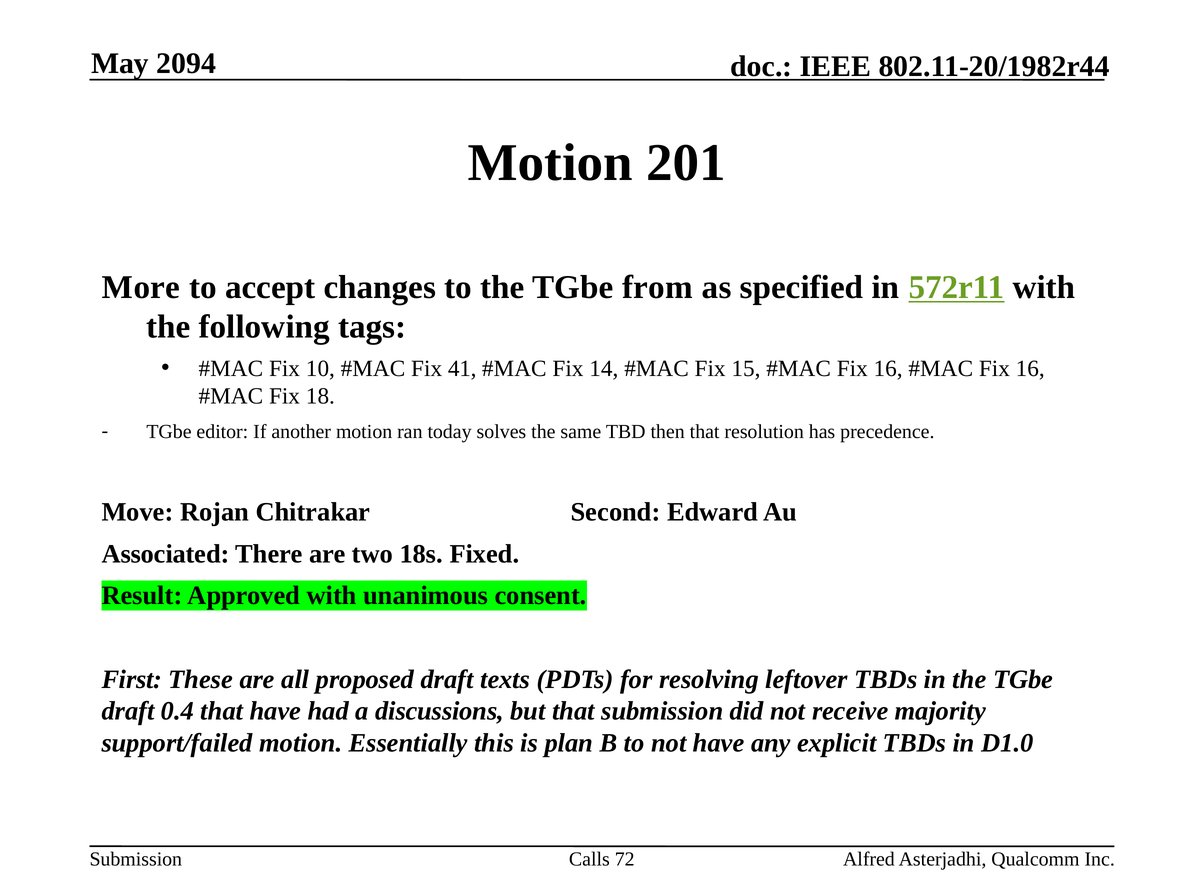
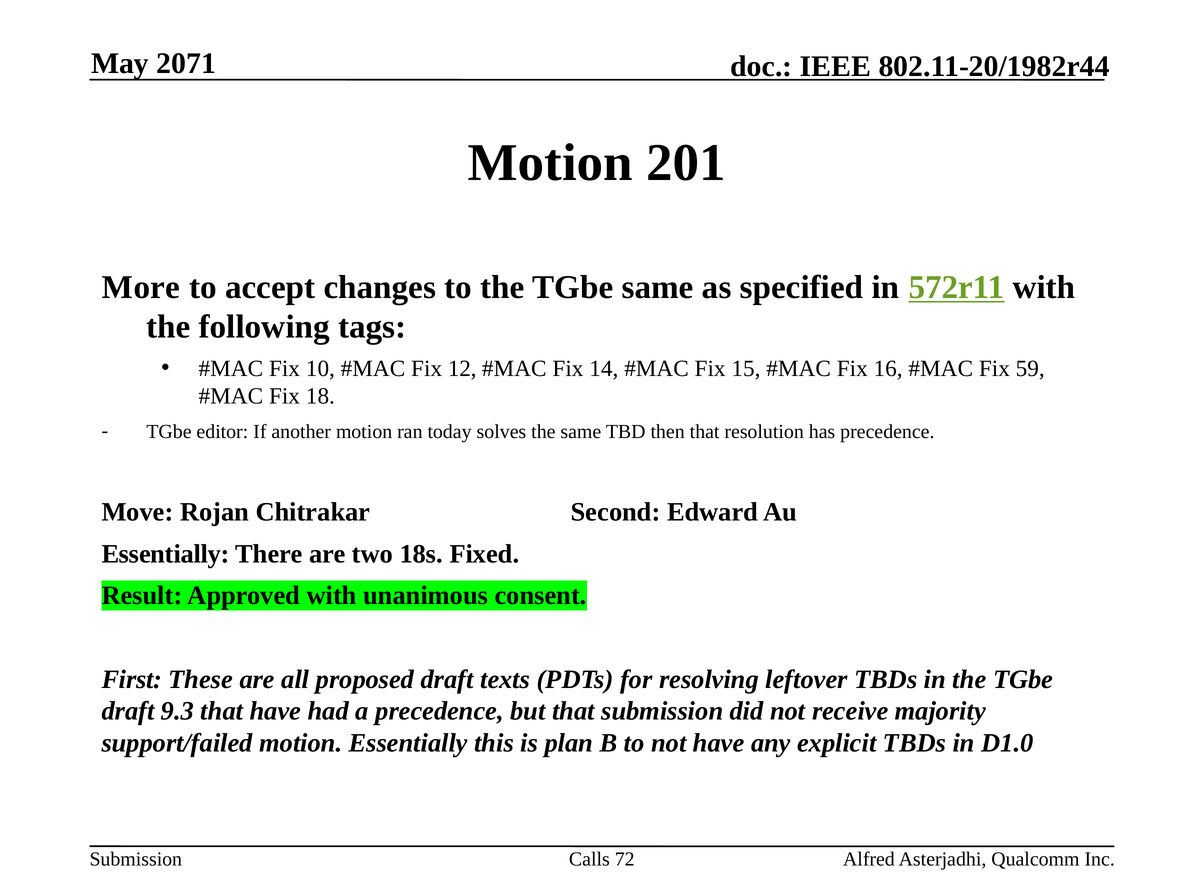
2094: 2094 -> 2071 (186, 63)
TGbe from: from -> same (658, 287)
41: 41 -> 12 (462, 368)
16: 16 -> 59 (1030, 368)
Associated: Associated -> Essentially (166, 554)
0.4: 0.4 -> 9.3 (178, 711)
a discussions: discussions -> precedence (440, 711)
